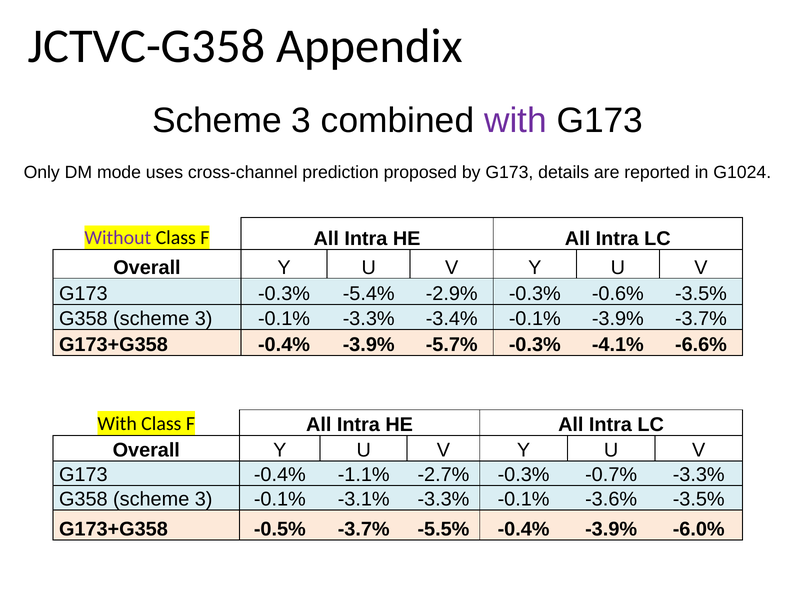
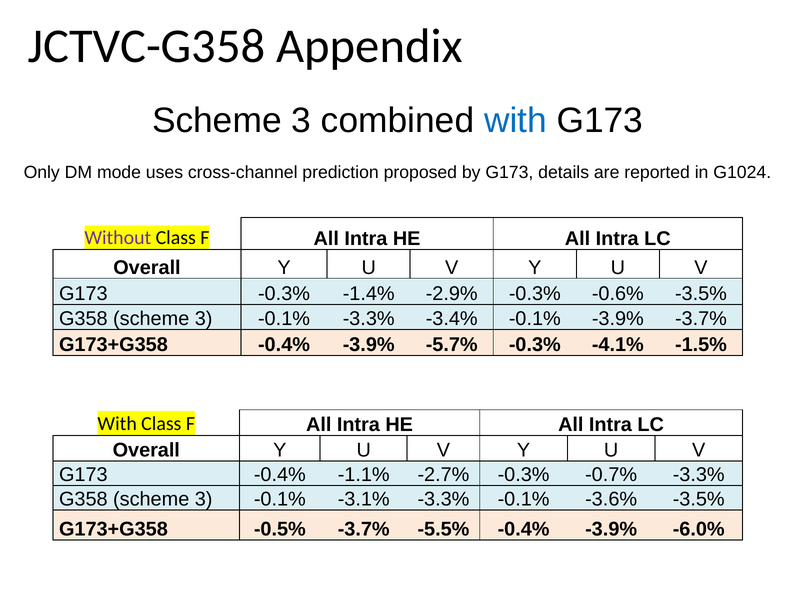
with colour: purple -> blue (515, 121)
-5.4%: -5.4% -> -1.4% (369, 294)
-6.6%: -6.6% -> -1.5% (701, 345)
